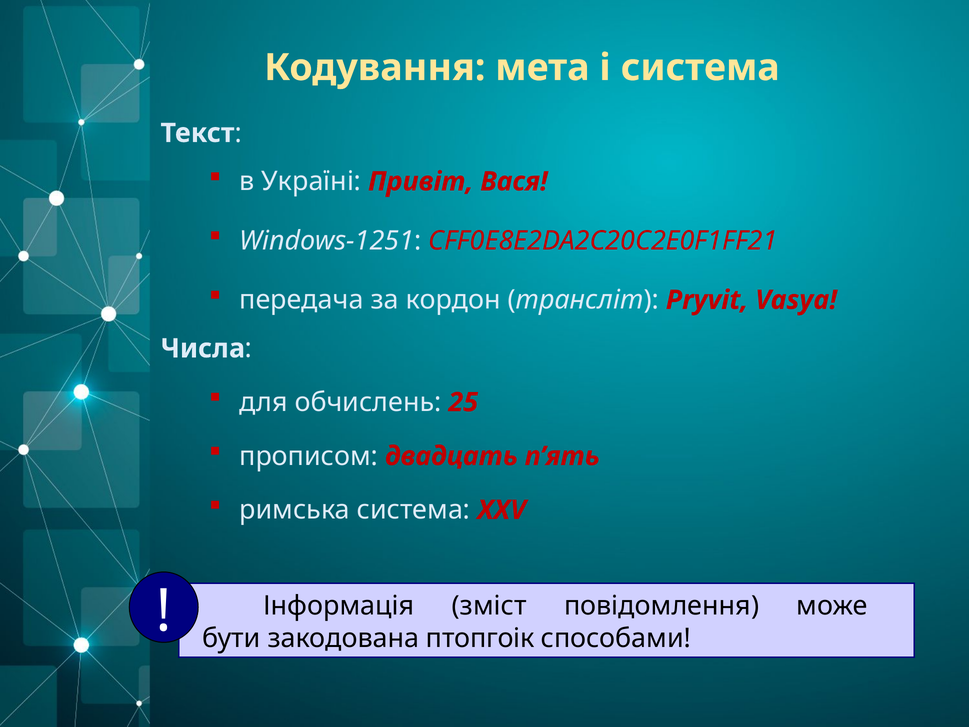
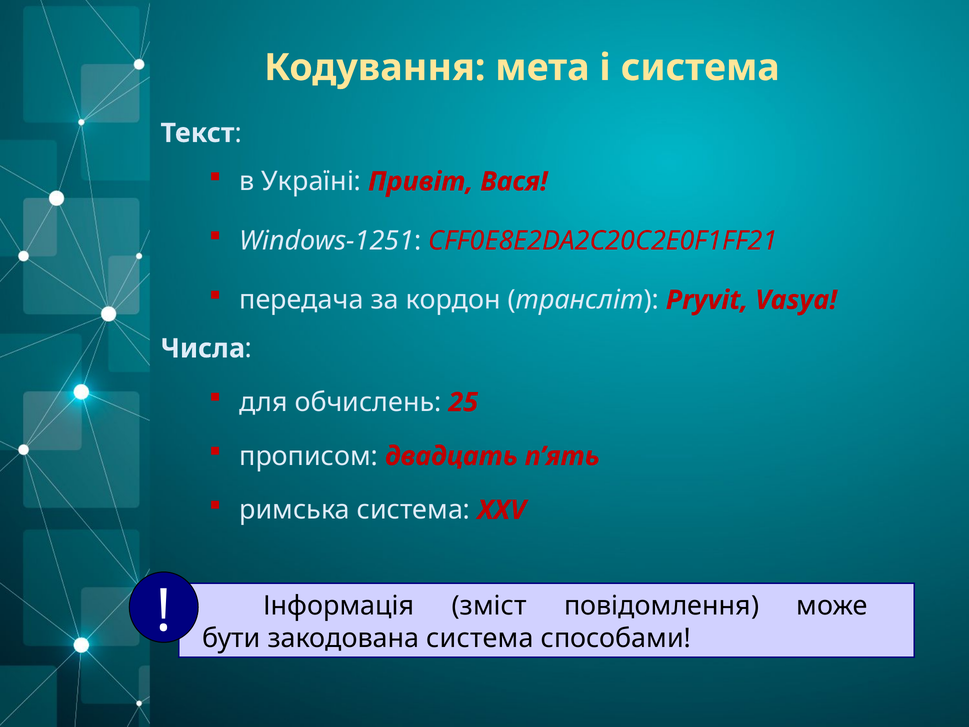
закодована птопгоік: птопгоік -> система (480, 638)
